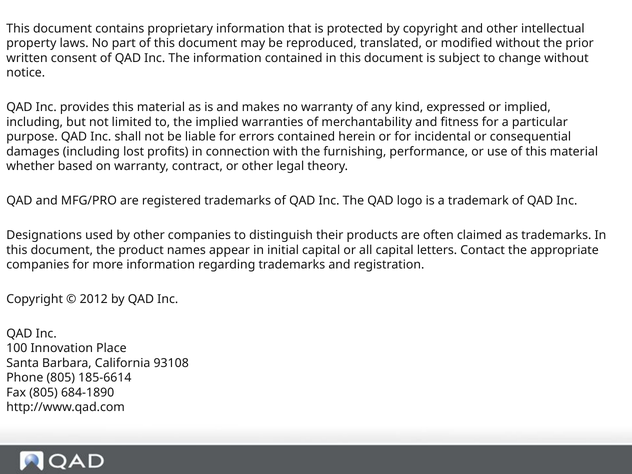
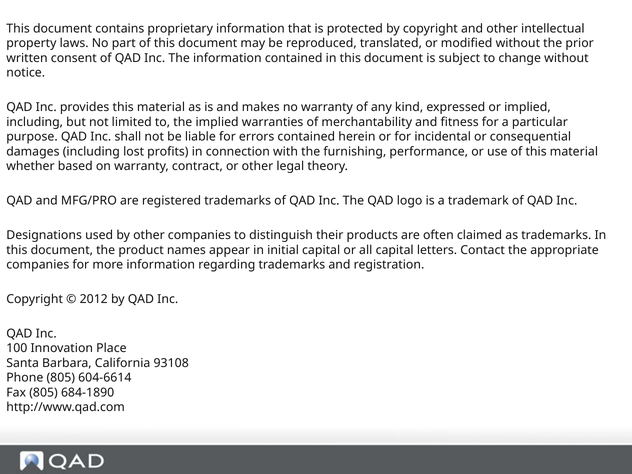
185-6614: 185-6614 -> 604-6614 (105, 378)
